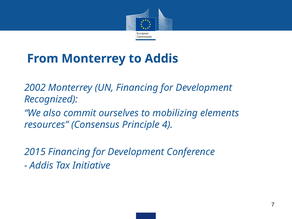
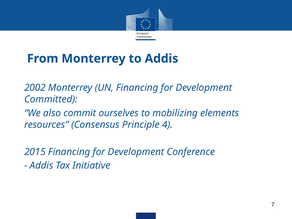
Recognized: Recognized -> Committed (51, 99)
